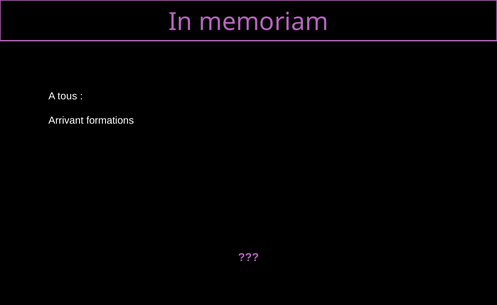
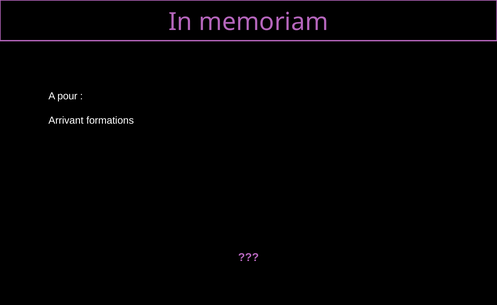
tous: tous -> pour (67, 96)
